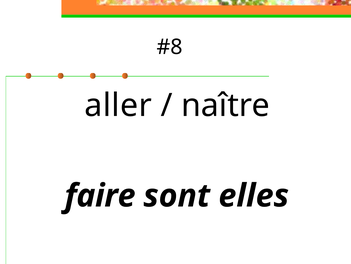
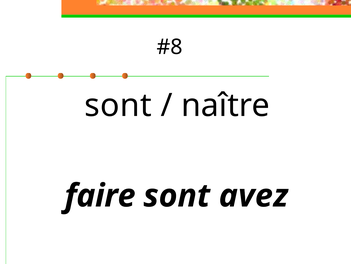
aller: aller -> sont (118, 105)
elles: elles -> avez (254, 195)
